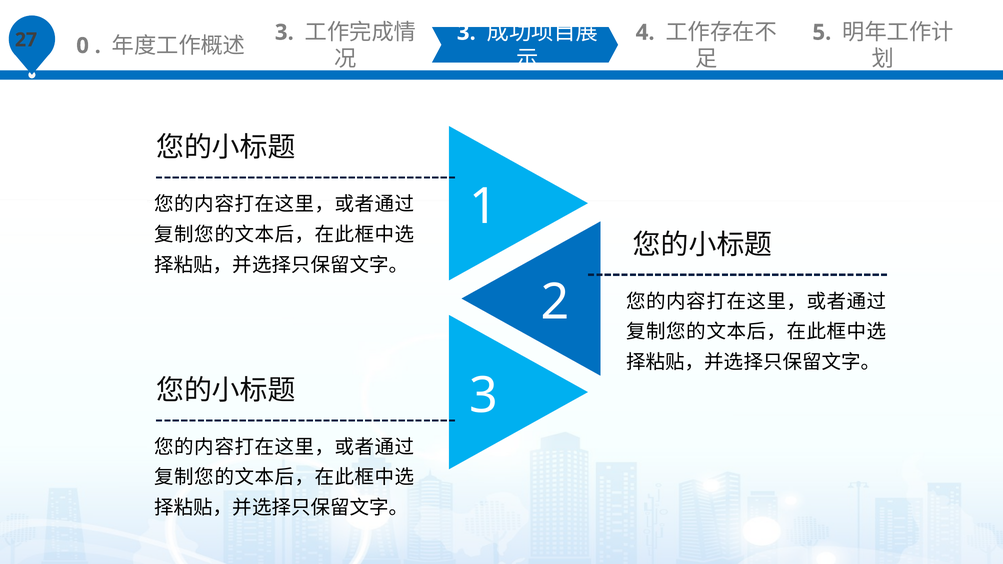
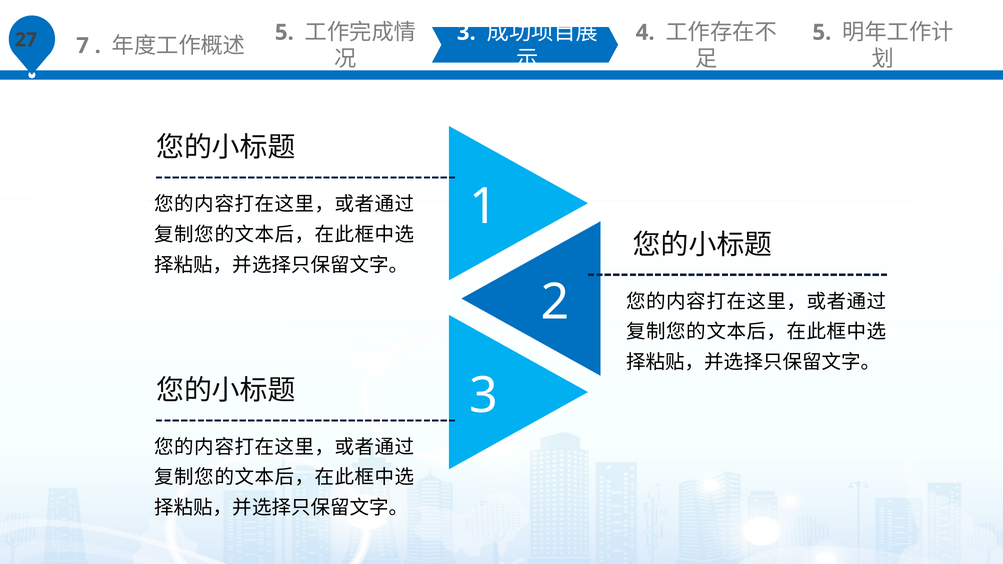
0: 0 -> 7 (83, 46)
3: 3 -> 5 (284, 32)
